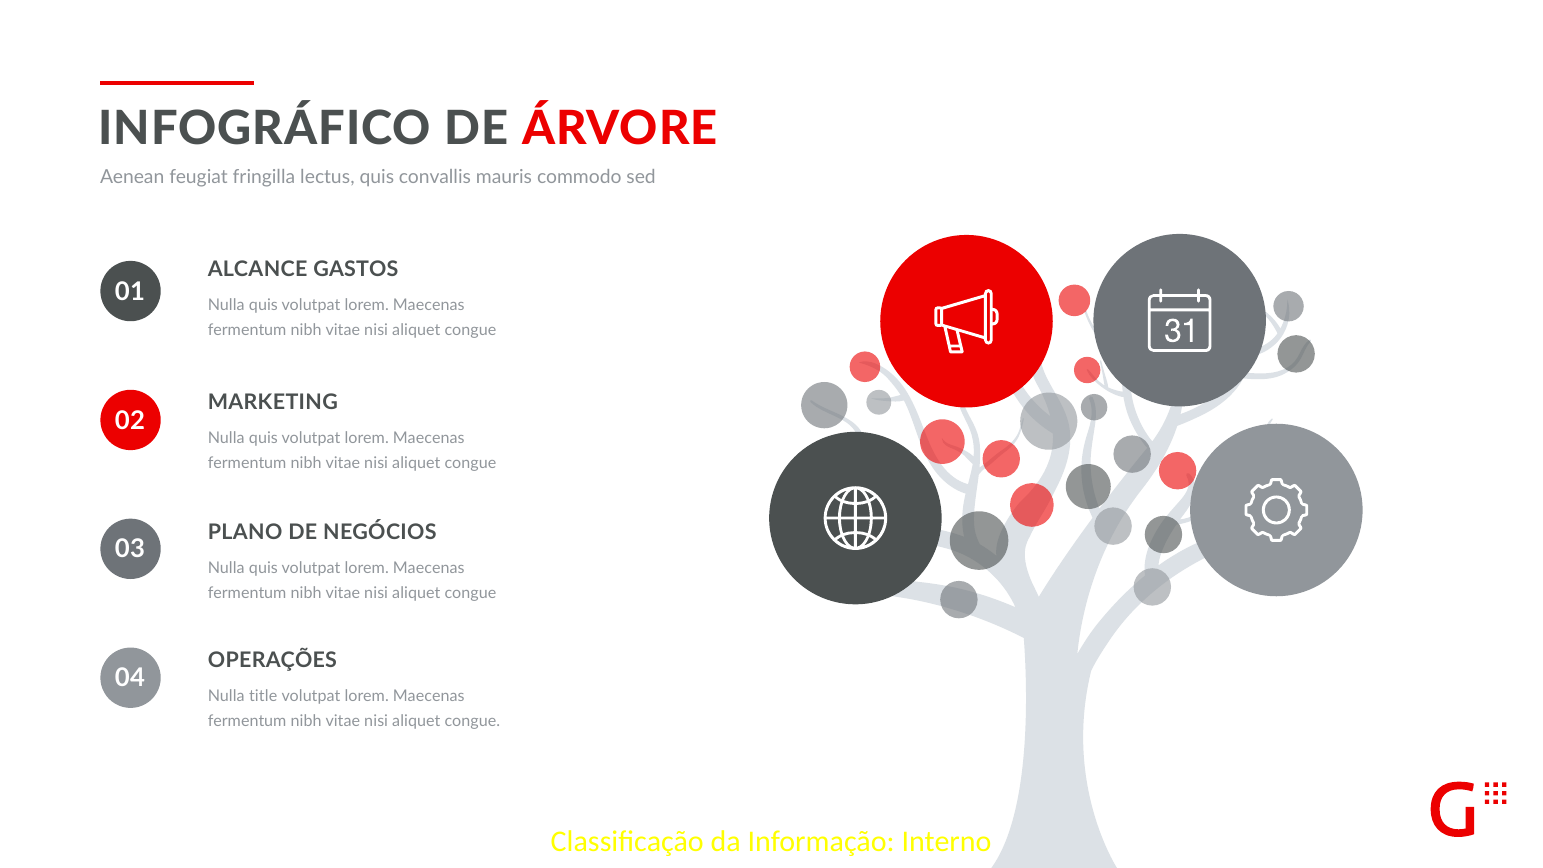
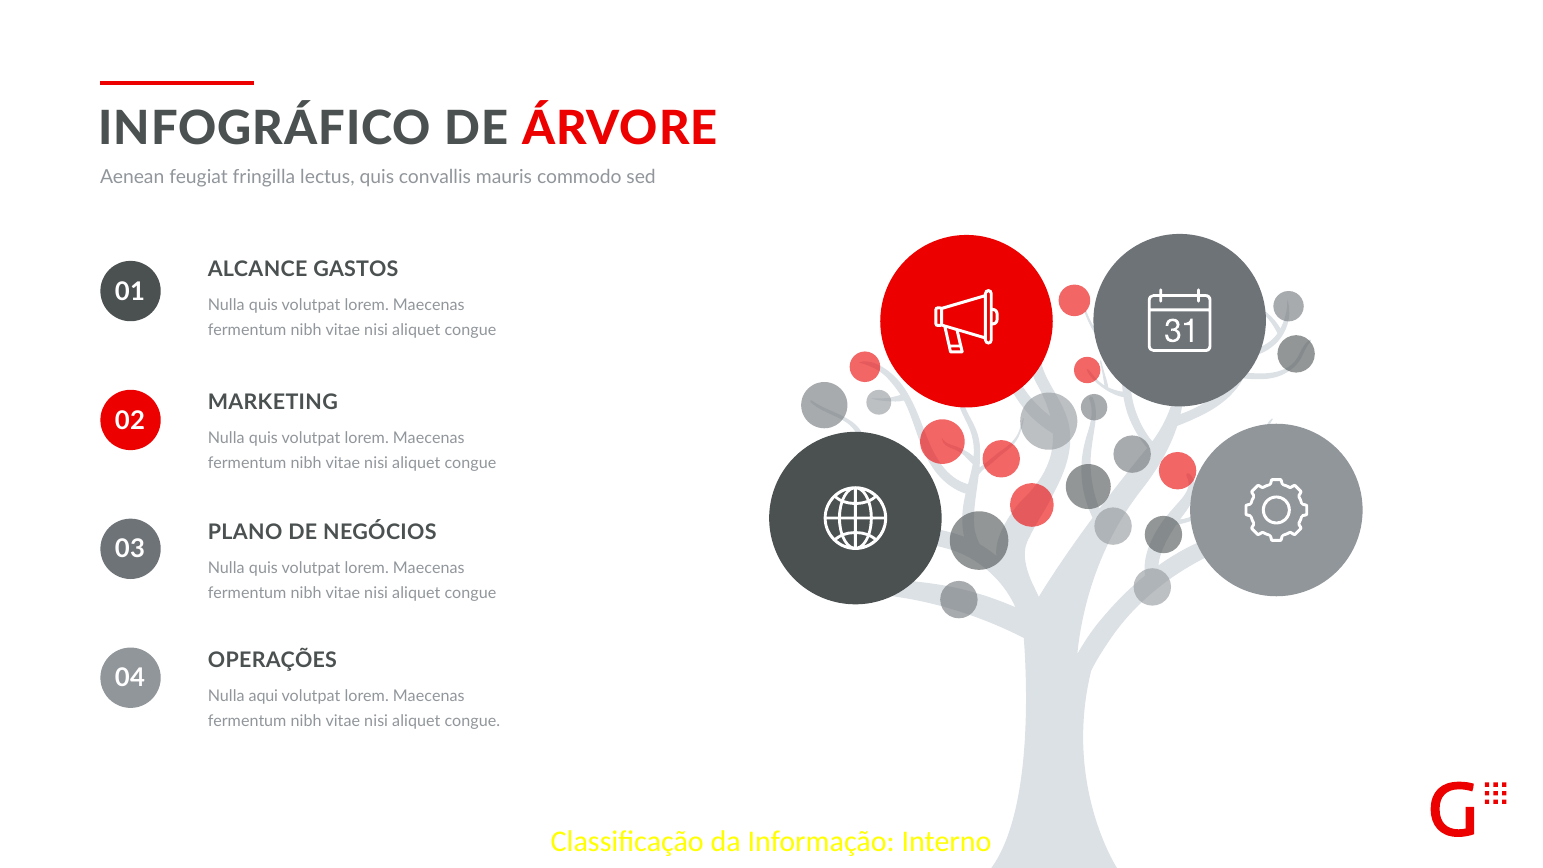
title: title -> aqui (263, 696)
